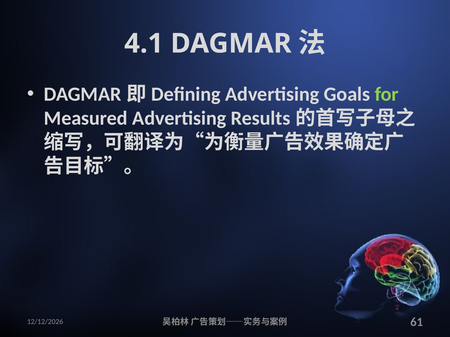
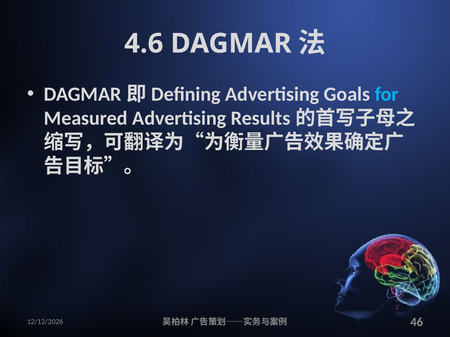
4.1: 4.1 -> 4.6 (144, 44)
for colour: light green -> light blue (387, 94)
61: 61 -> 46 (417, 323)
